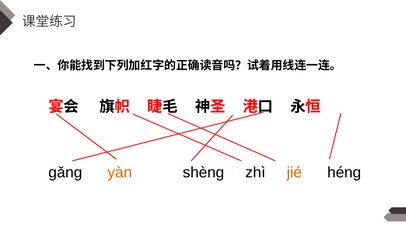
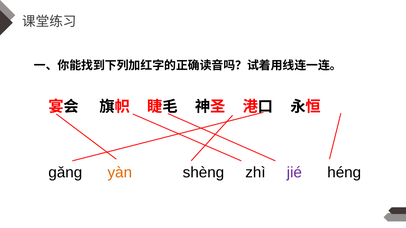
jié colour: orange -> purple (294, 173)
